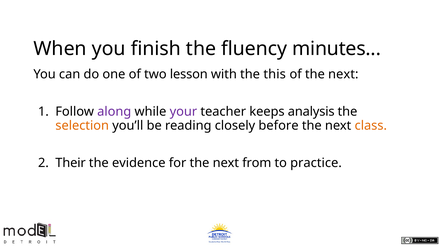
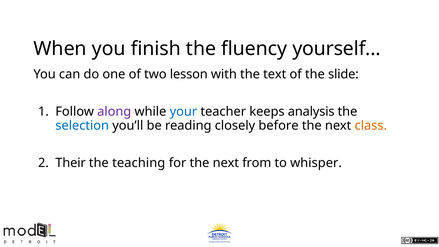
minutes: minutes -> yourself (337, 49)
this: this -> text (275, 74)
of the next: next -> slide (343, 74)
your colour: purple -> blue (183, 112)
selection colour: orange -> blue (82, 125)
evidence: evidence -> teaching (139, 163)
practice: practice -> whisper (316, 163)
